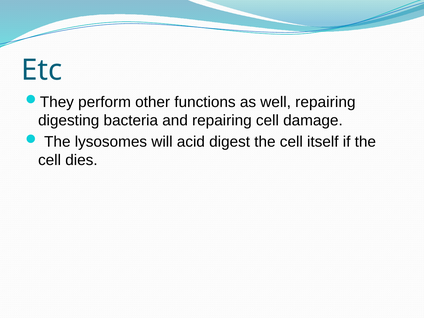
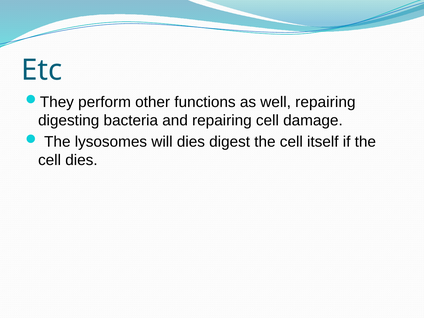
will acid: acid -> dies (191, 142)
